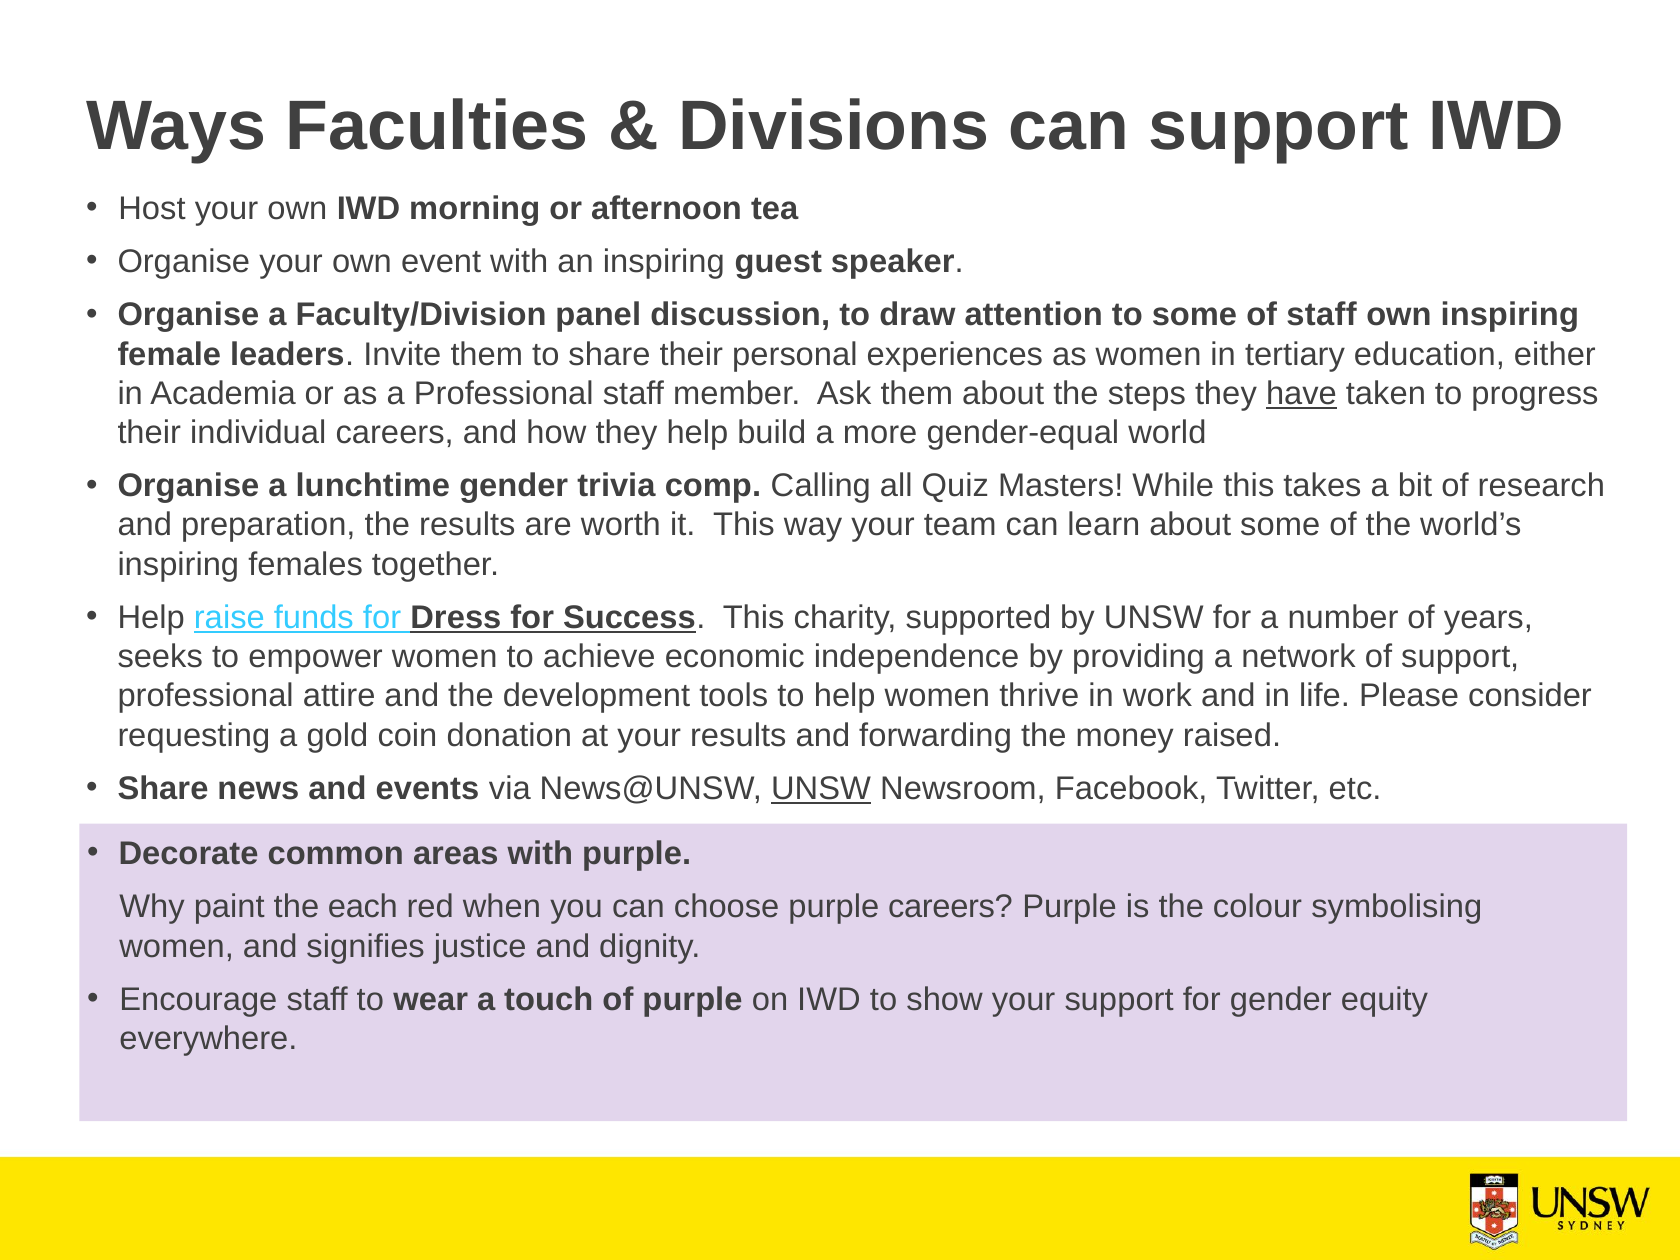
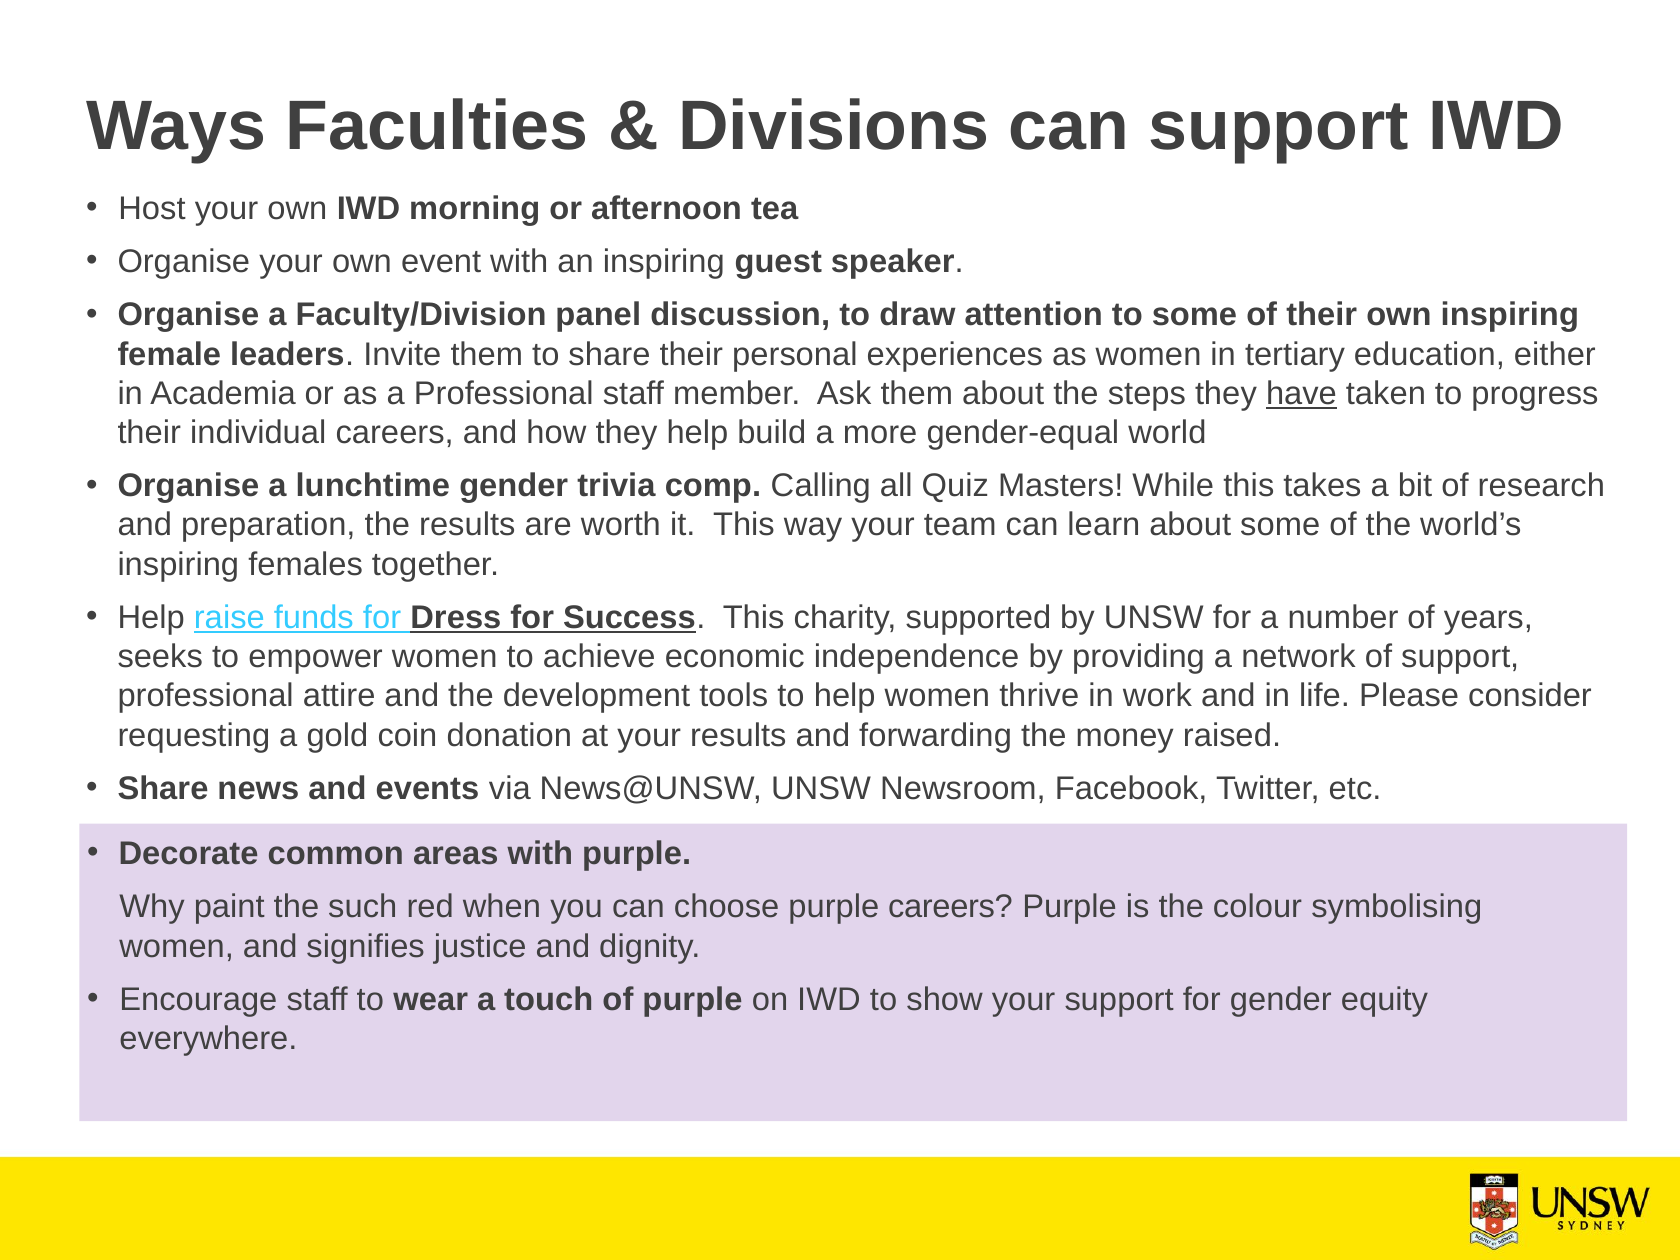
of staff: staff -> their (1322, 315)
UNSW underline: present -> none (821, 789)
each: each -> such (363, 907)
